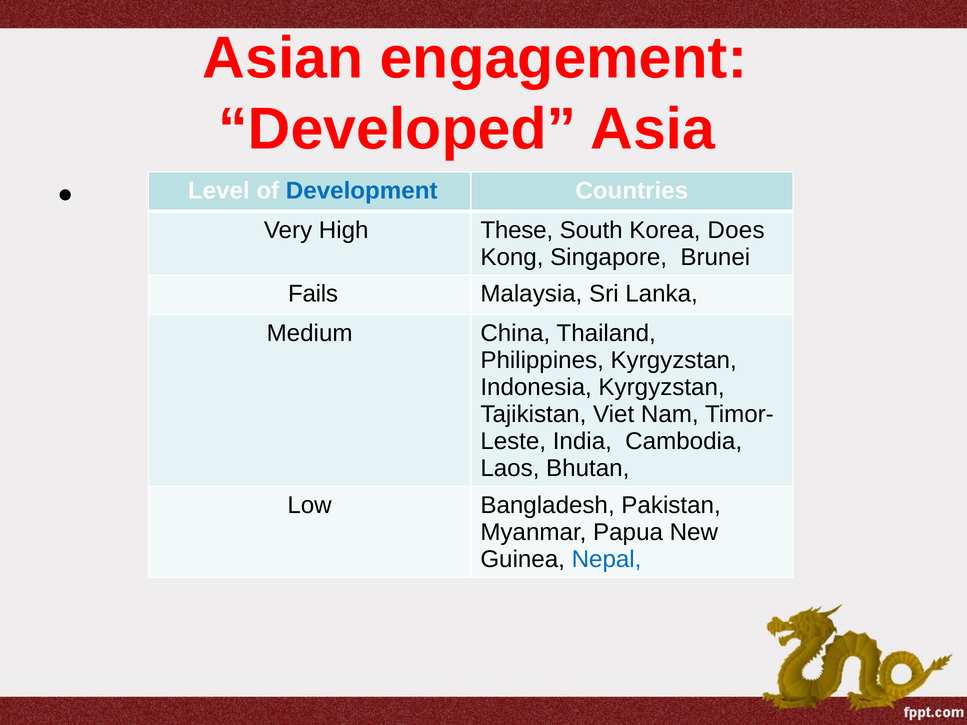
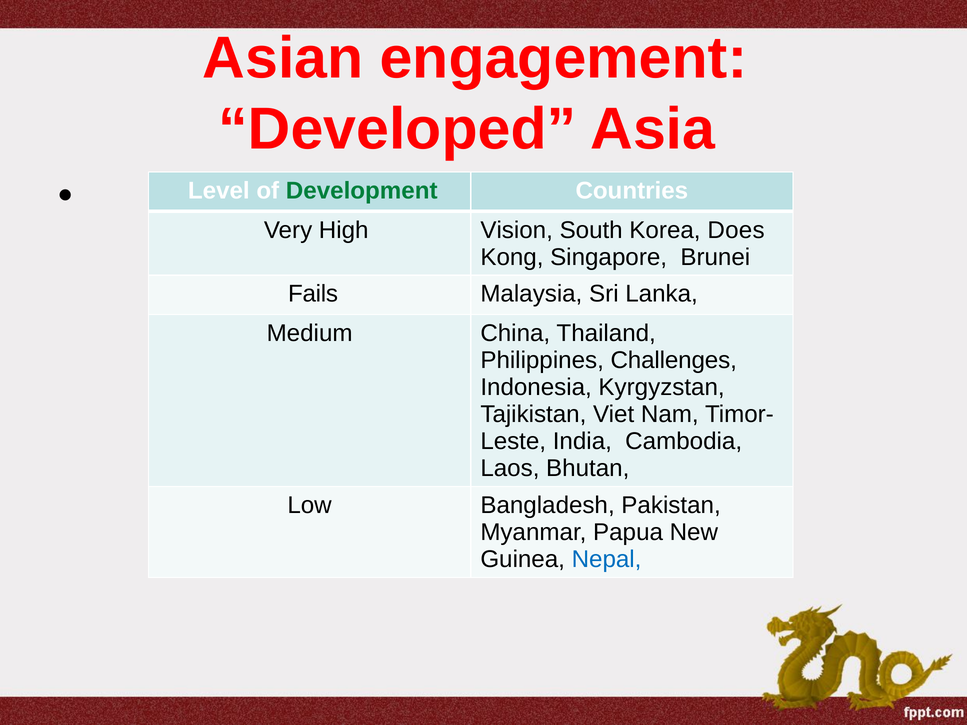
Development colour: blue -> green (362, 191)
These: These -> Vision (517, 230)
Philippines Kyrgyzstan: Kyrgyzstan -> Challenges (674, 360)
